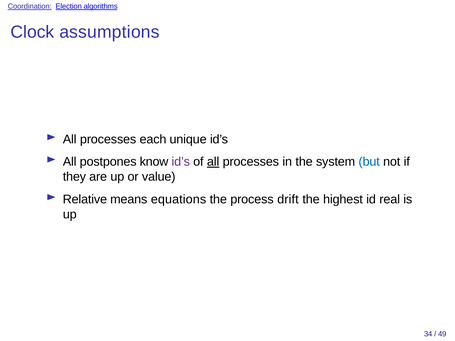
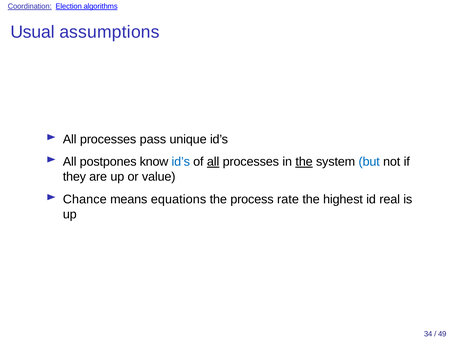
Clock: Clock -> Usual (33, 32)
each: each -> pass (153, 140)
id’s colour: purple -> blue (181, 162)
the underline: none -> present (304, 162)
Relative: Relative -> Chance (85, 200)
drift: drift -> rate (288, 200)
